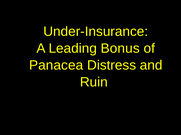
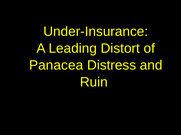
Bonus: Bonus -> Distort (120, 49)
